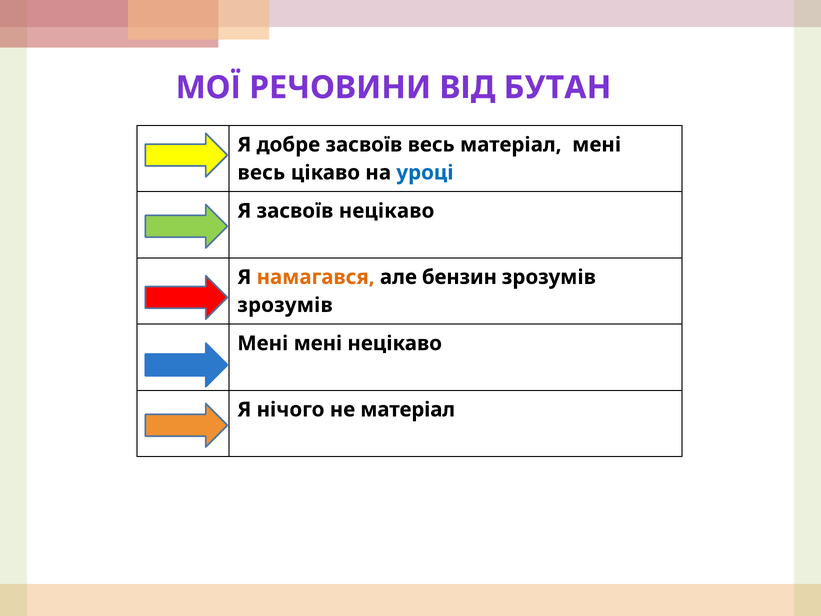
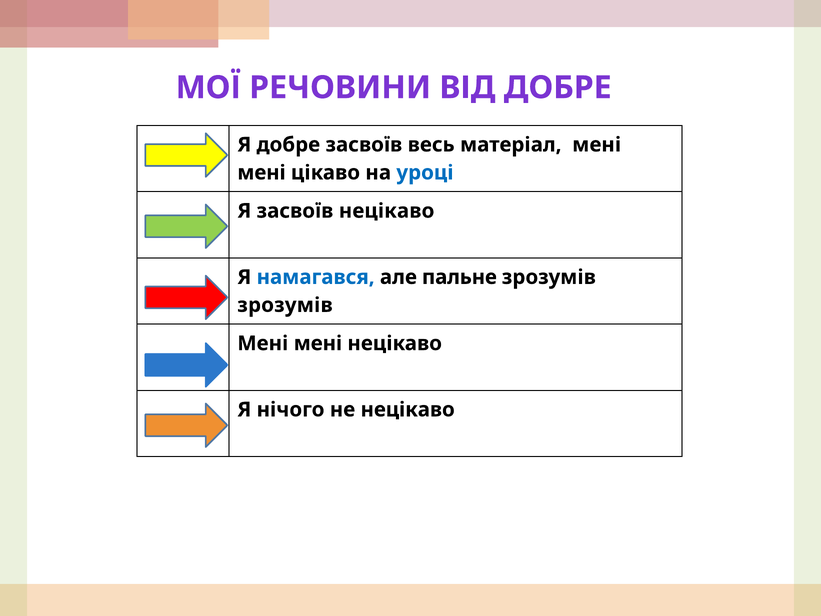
ВІД БУТАН: БУТАН -> ДОБРЕ (558, 88)
весь: весь -> мені (262, 173)
намагався colour: orange -> blue (316, 277)
бензин: бензин -> пальне (459, 277)
не матеріал: матеріал -> нецікаво (408, 409)
